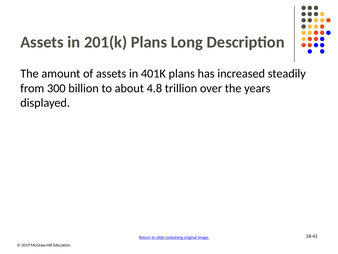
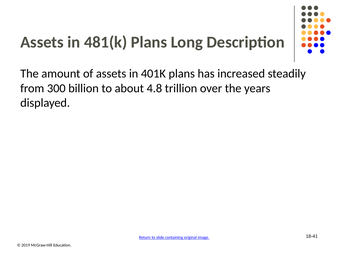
201(k: 201(k -> 481(k (106, 42)
